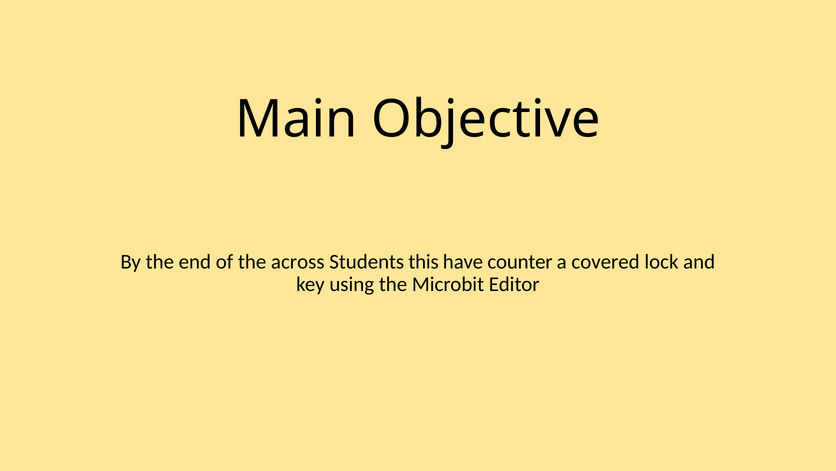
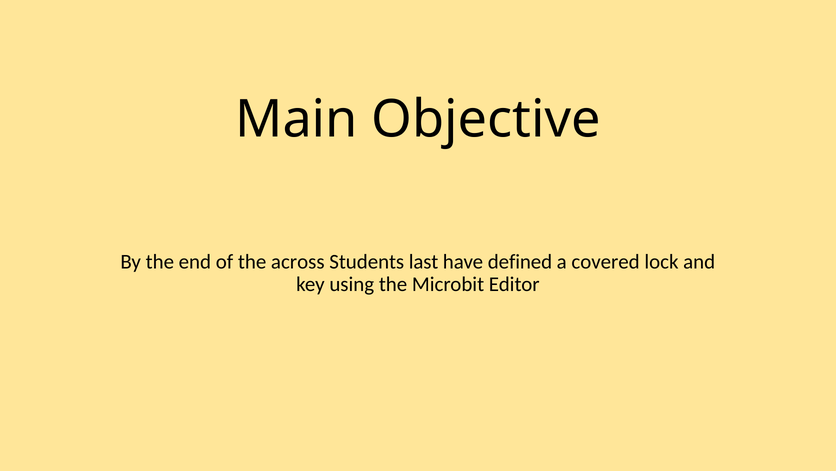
this: this -> last (424, 261)
counter: counter -> defined (520, 261)
